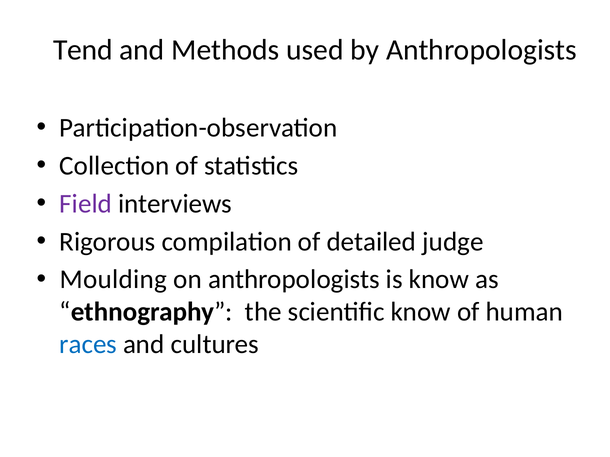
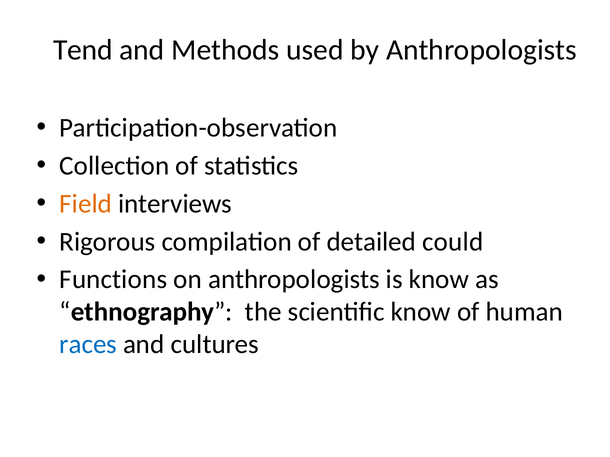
Field colour: purple -> orange (86, 204)
judge: judge -> could (453, 242)
Moulding: Moulding -> Functions (113, 280)
